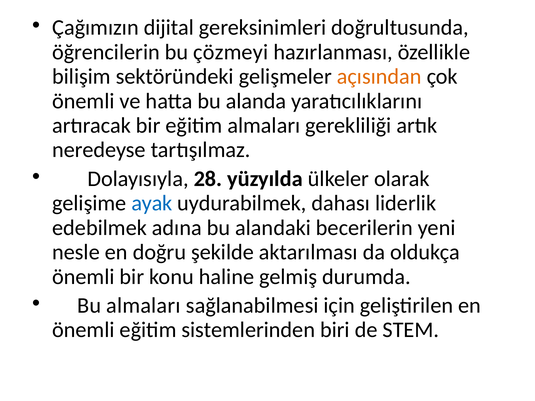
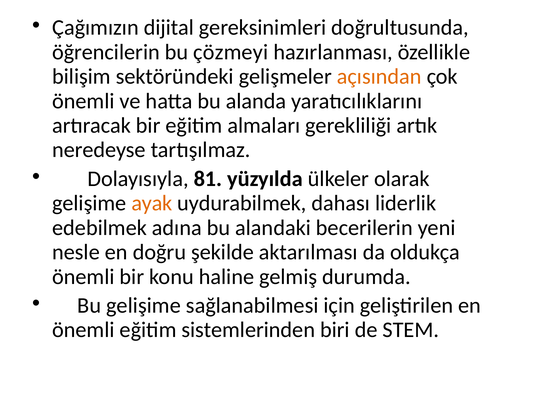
28: 28 -> 81 (208, 179)
ayak colour: blue -> orange (152, 203)
Bu almaları: almaları -> gelişime (143, 306)
